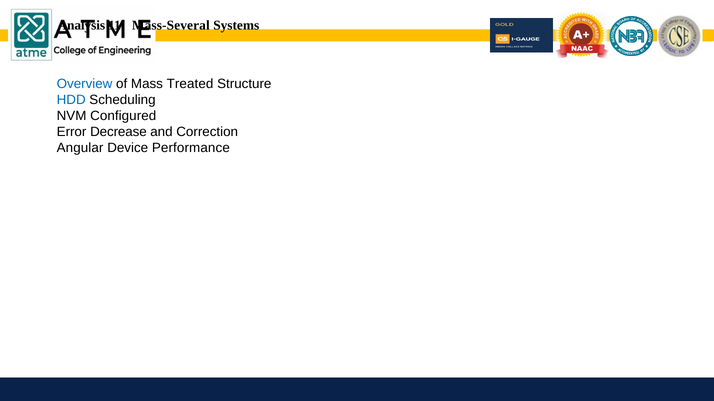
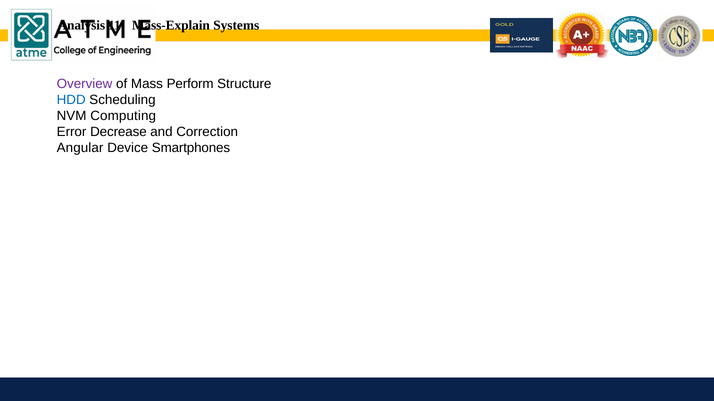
Mass-Several: Mass-Several -> Mass-Explain (171, 25)
Overview colour: blue -> purple (85, 84)
Treated: Treated -> Perform (190, 84)
Configured: Configured -> Computing (123, 116)
Performance: Performance -> Smartphones (191, 148)
